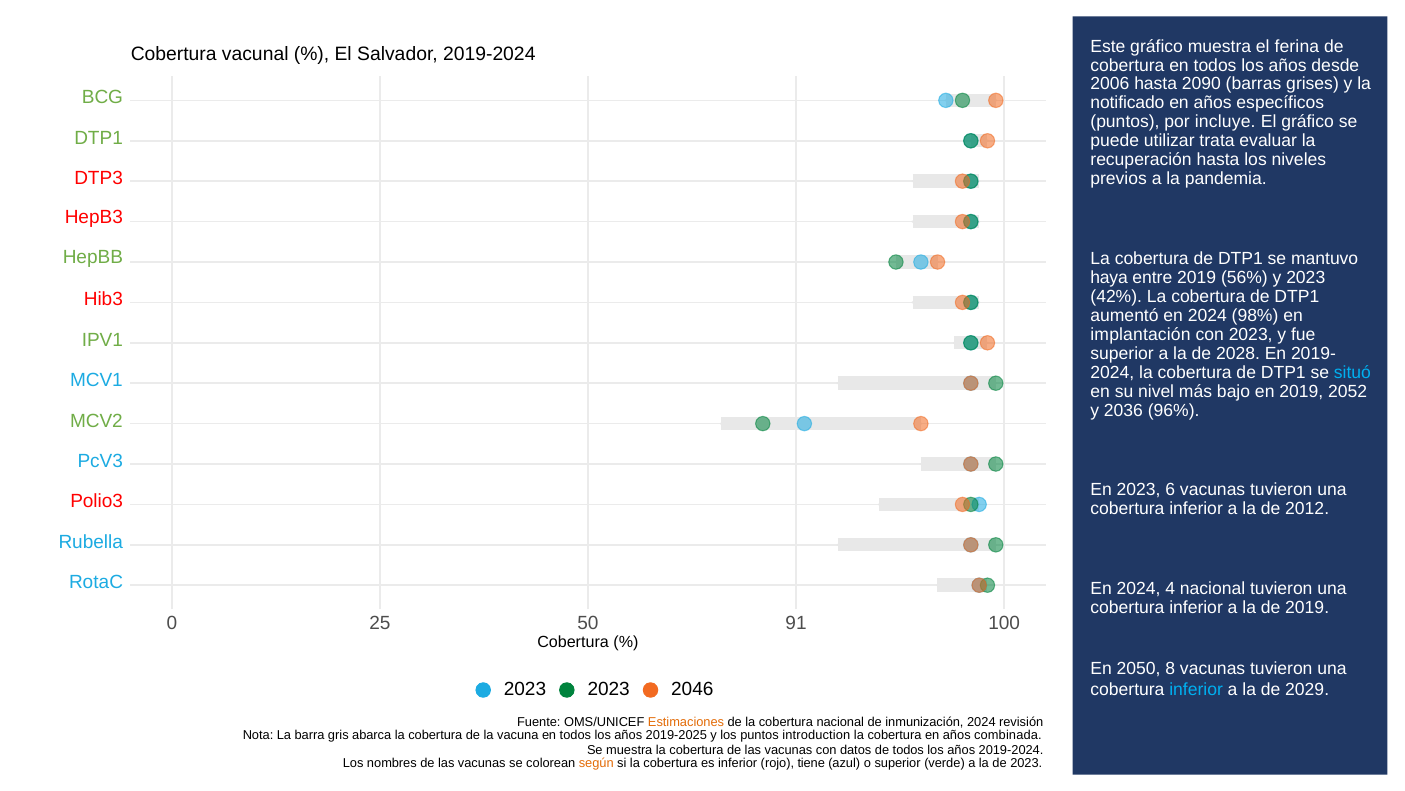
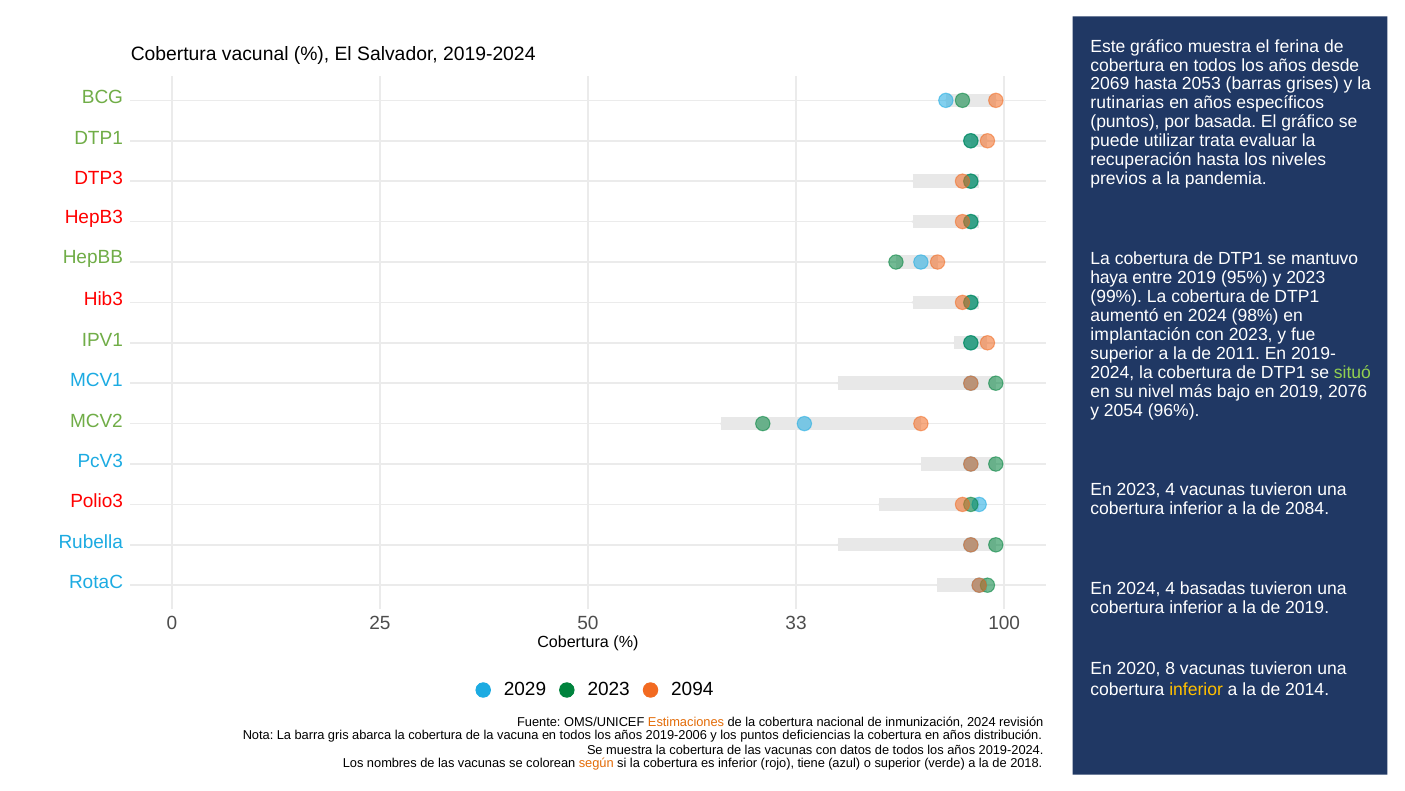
2006: 2006 -> 2069 (1110, 84)
2090: 2090 -> 2053 (1201, 84)
notificado: notificado -> rutinarias (1127, 103)
incluye: incluye -> basada (1225, 122)
56%: 56% -> 95% (1244, 277)
42%: 42% -> 99% (1116, 296)
2028: 2028 -> 2011 (1238, 353)
situó colour: light blue -> light green (1352, 372)
2052: 2052 -> 2076 (1348, 391)
2036: 2036 -> 2054 (1123, 410)
2023 6: 6 -> 4 (1170, 489)
2012: 2012 -> 2084 (1307, 508)
4 nacional: nacional -> basadas (1213, 588)
91: 91 -> 33 (796, 622)
2050: 2050 -> 2020 (1139, 668)
2023: 2023 -> 2029 (525, 689)
2046: 2046 -> 2094 (692, 689)
inferior colour: light blue -> yellow (1196, 689)
2029: 2029 -> 2014 (1307, 689)
2019-2025: 2019-2025 -> 2019-2006 (676, 735)
introduction: introduction -> deficiencias (816, 735)
combinada: combinada -> distribución (1008, 735)
de 2023: 2023 -> 2018 (1026, 763)
